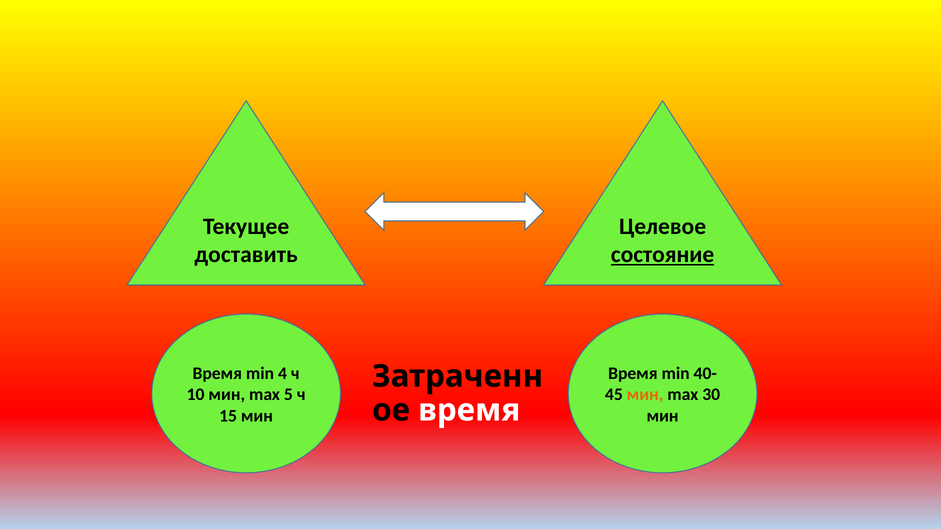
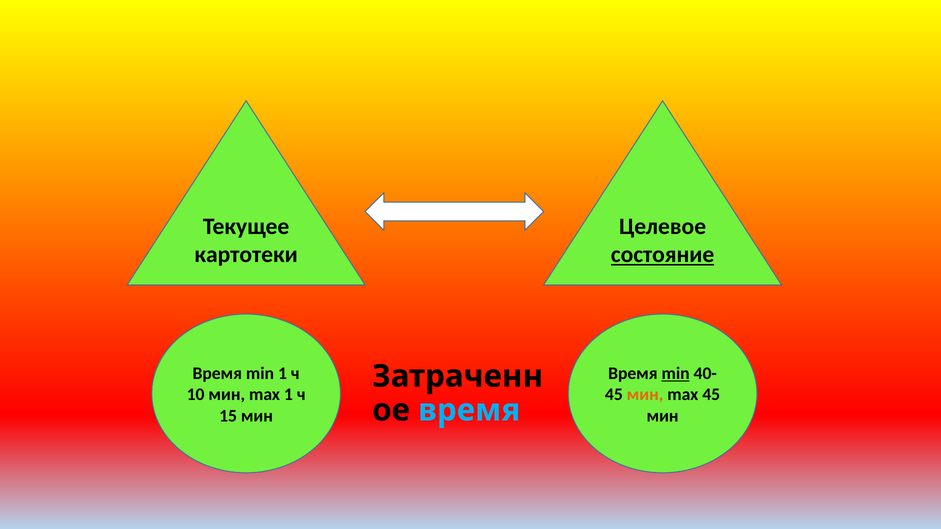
доставить: доставить -> картотеки (246, 255)
min 4: 4 -> 1 (283, 374)
min underline: none -> present (676, 374)
max 5: 5 -> 1 (288, 395)
max 30: 30 -> 45 (711, 395)
время colour: white -> light blue (469, 410)
